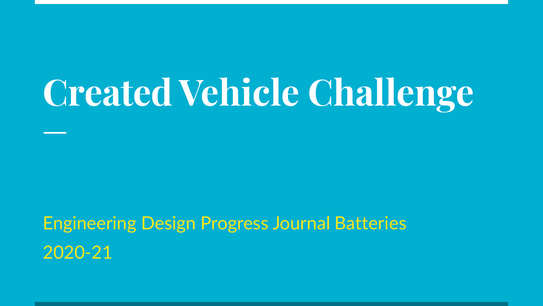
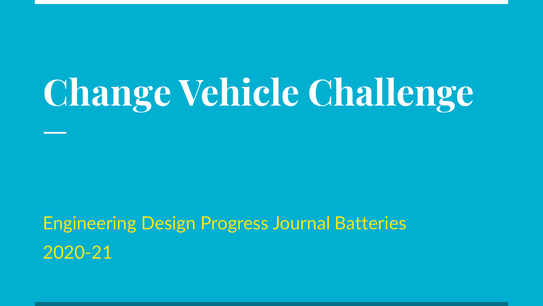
Created: Created -> Change (107, 94)
